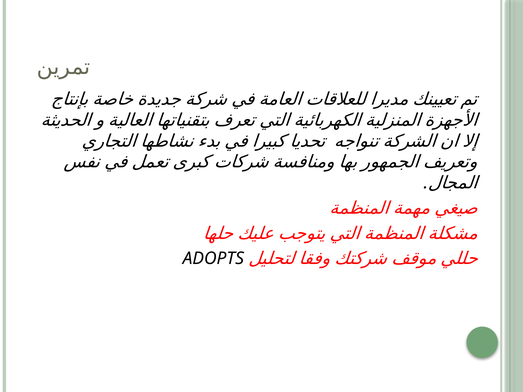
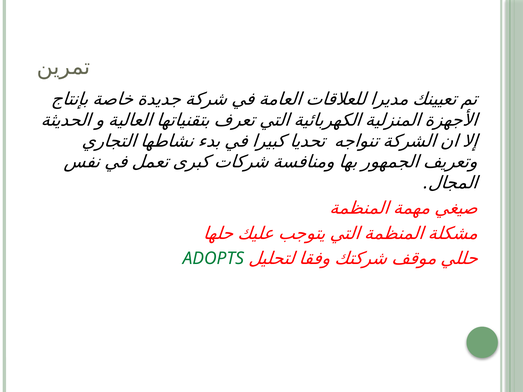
ADOPTS colour: black -> green (213, 259)
